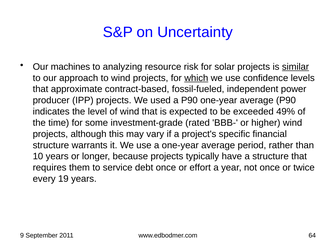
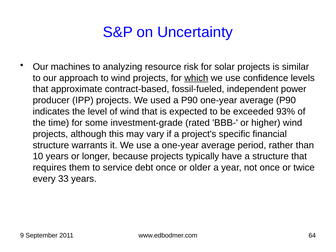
similar underline: present -> none (295, 67)
49%: 49% -> 93% (286, 112)
effort: effort -> older (200, 168)
19: 19 -> 33 (63, 179)
